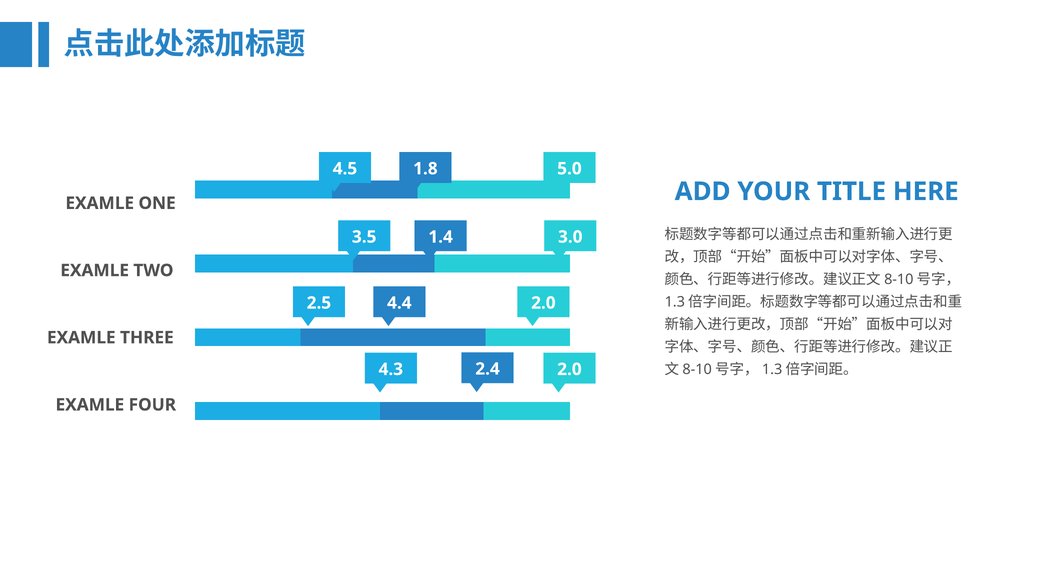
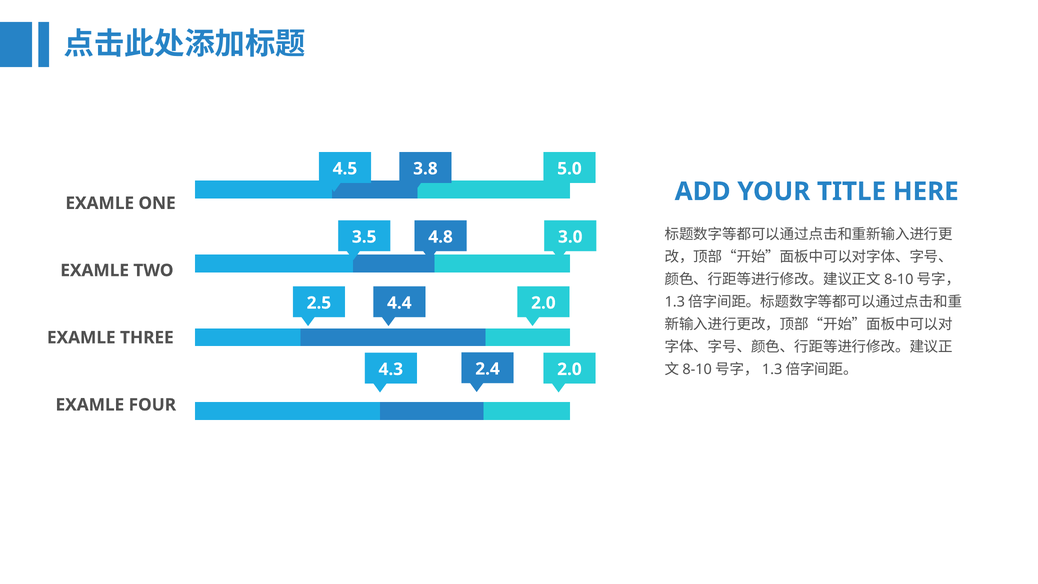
1.8: 1.8 -> 3.8 (425, 169)
1.4: 1.4 -> 4.8 (441, 237)
